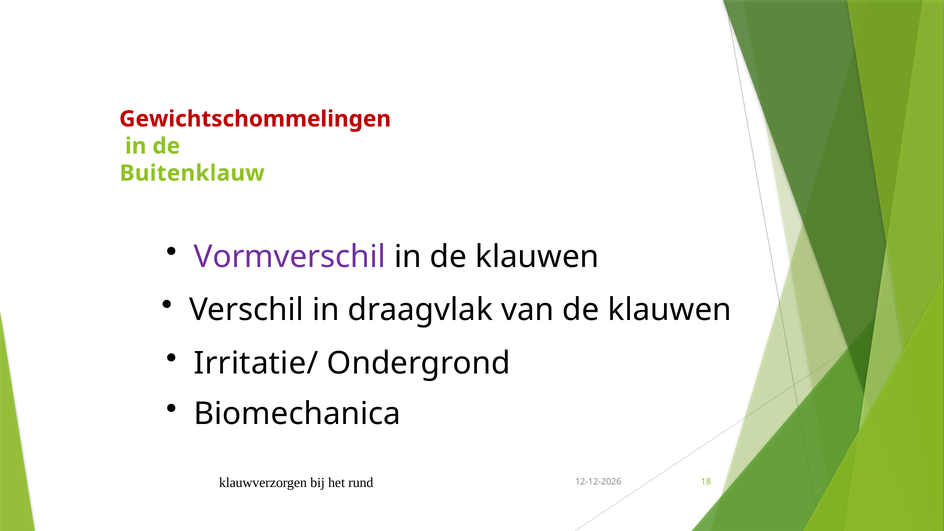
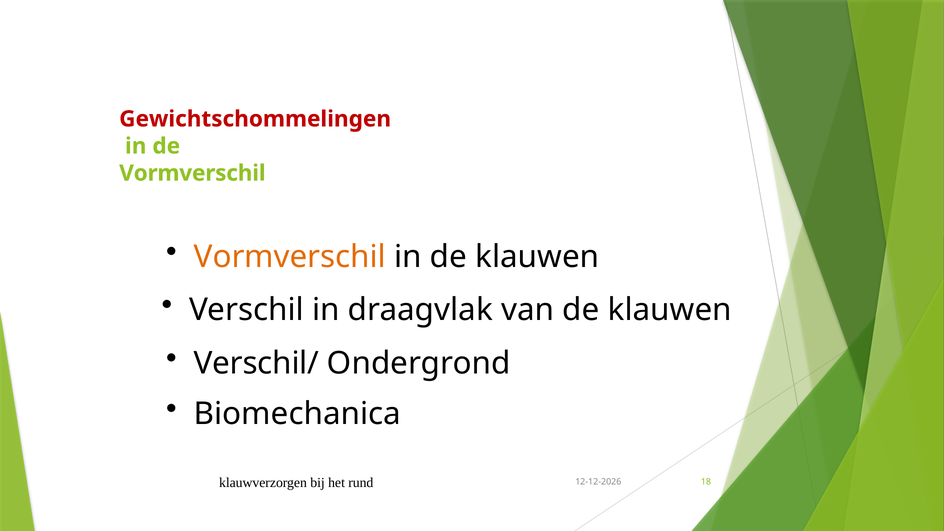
Buitenklauw: Buitenklauw -> Vormverschil (192, 173)
Vormverschil colour: purple -> orange (290, 257)
Irritatie/: Irritatie/ -> Verschil/ (256, 363)
